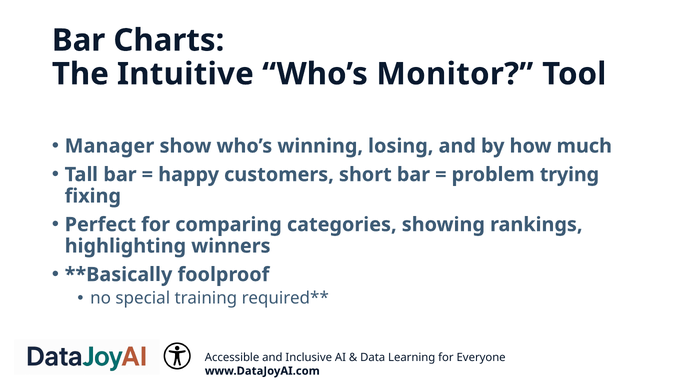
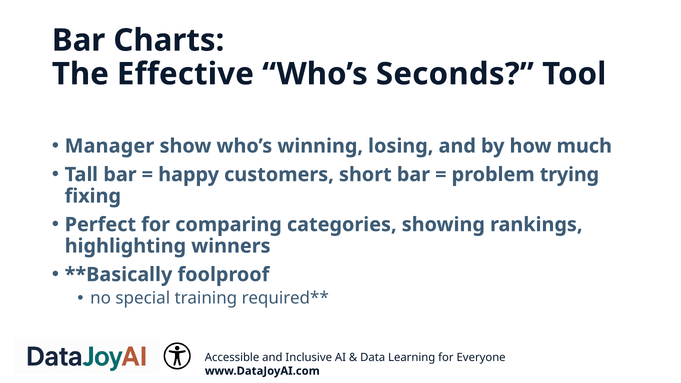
Intuitive: Intuitive -> Effective (185, 74)
Monitor: Monitor -> Seconds (455, 74)
